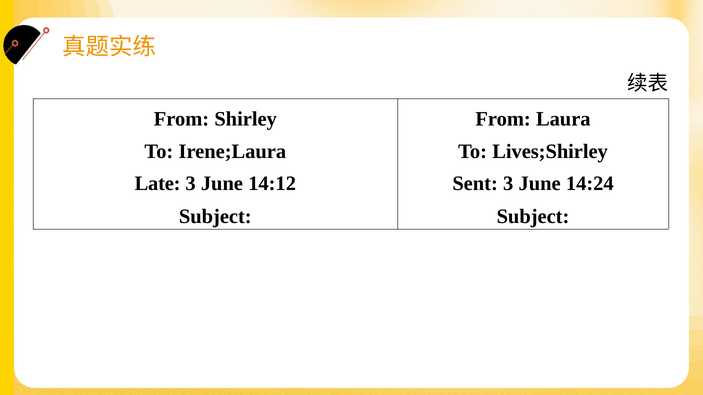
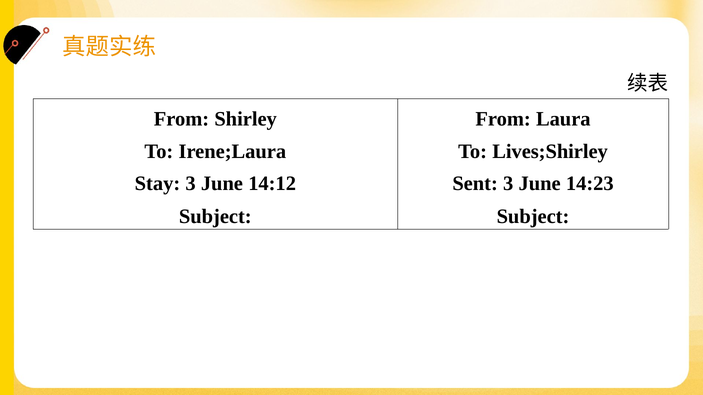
Late: Late -> Stay (157, 184)
14:24: 14:24 -> 14:23 (590, 184)
